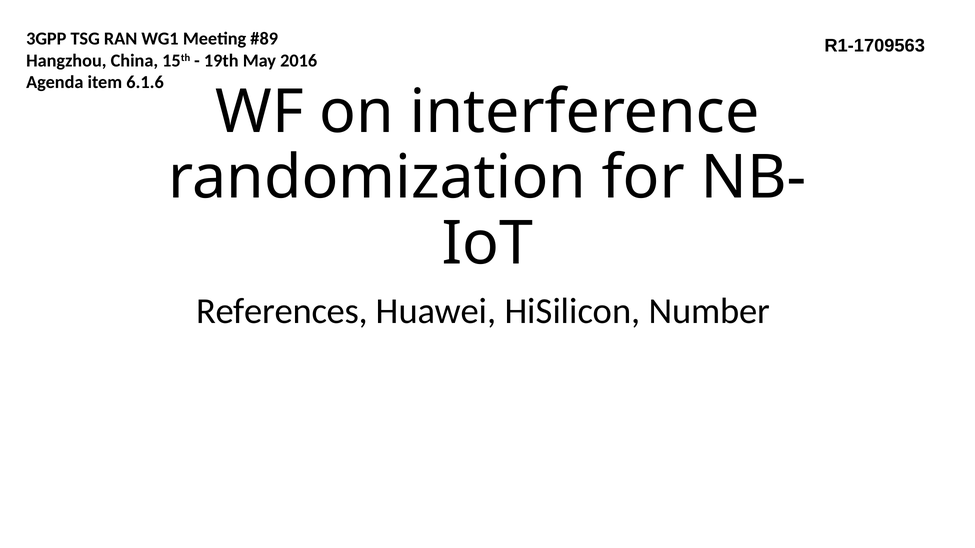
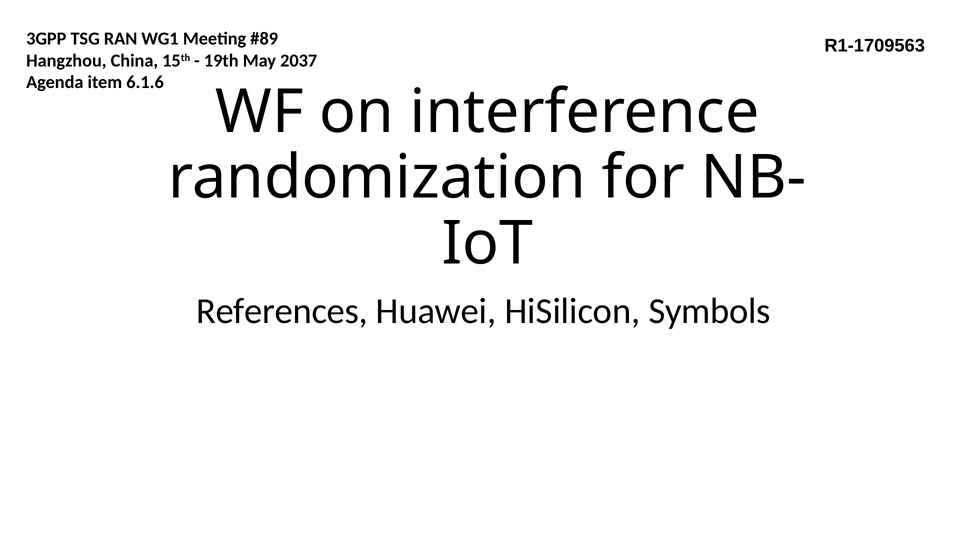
2016: 2016 -> 2037 (299, 61)
Number: Number -> Symbols (710, 311)
